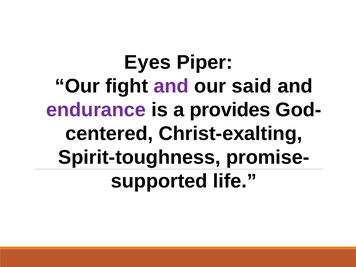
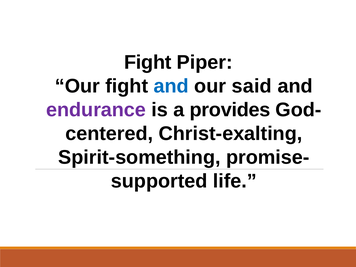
Eyes: Eyes -> Fight (148, 62)
and colour: purple -> blue (171, 86)
Spirit-toughness: Spirit-toughness -> Spirit-something (139, 157)
